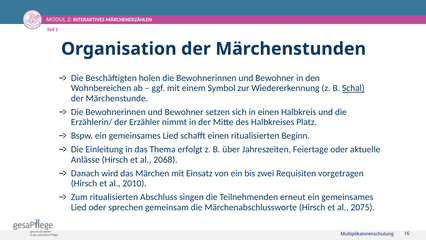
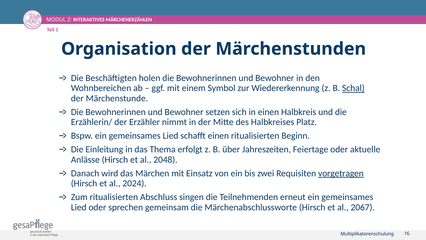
2068: 2068 -> 2048 (165, 159)
vorgetragen underline: none -> present (341, 173)
2010: 2010 -> 2024 (135, 183)
2075: 2075 -> 2067 (363, 207)
